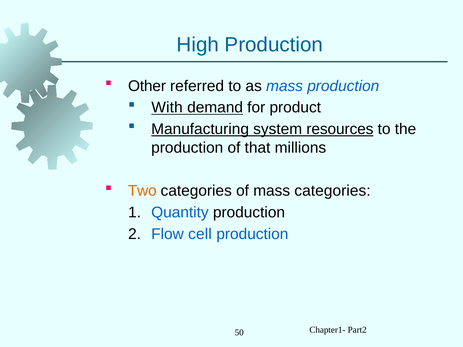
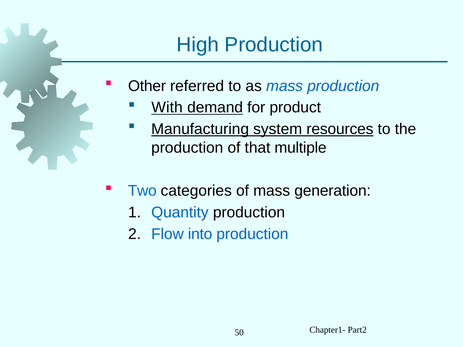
millions: millions -> multiple (301, 148)
Two colour: orange -> blue (142, 191)
mass categories: categories -> generation (333, 191)
cell: cell -> into (200, 234)
